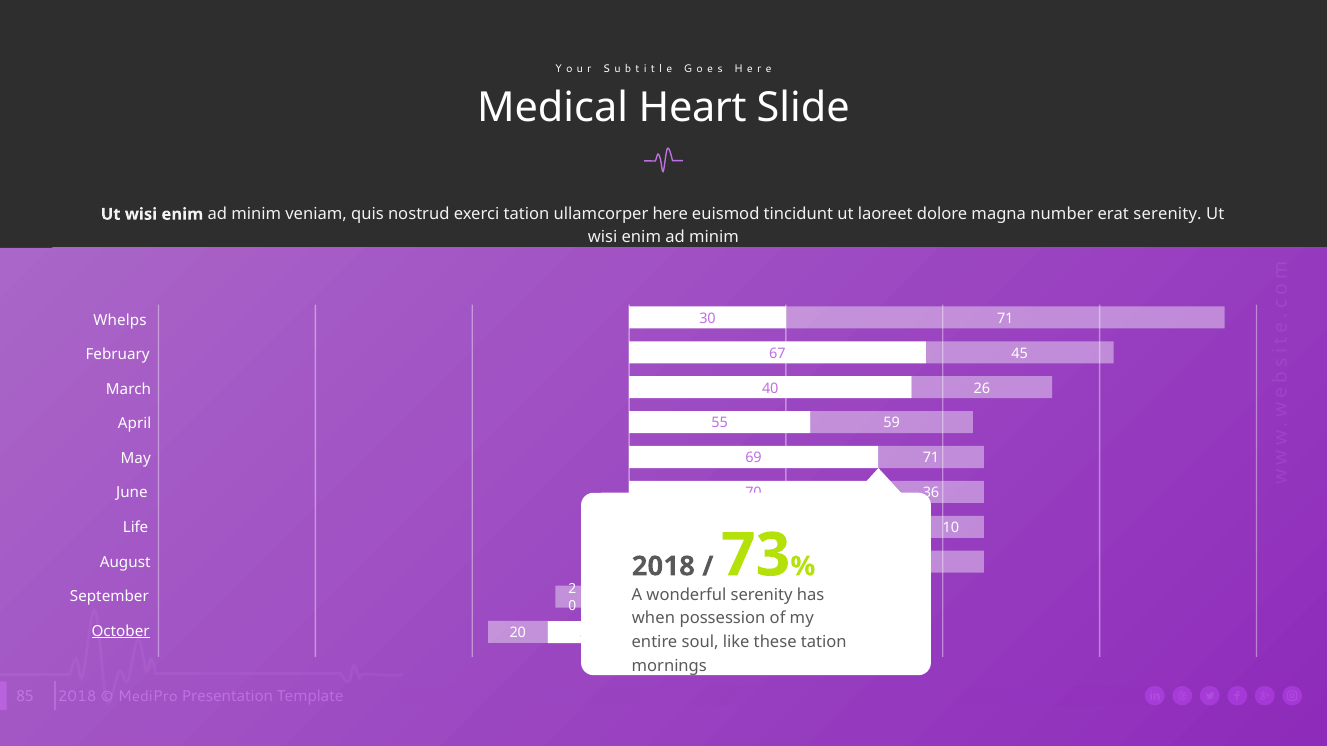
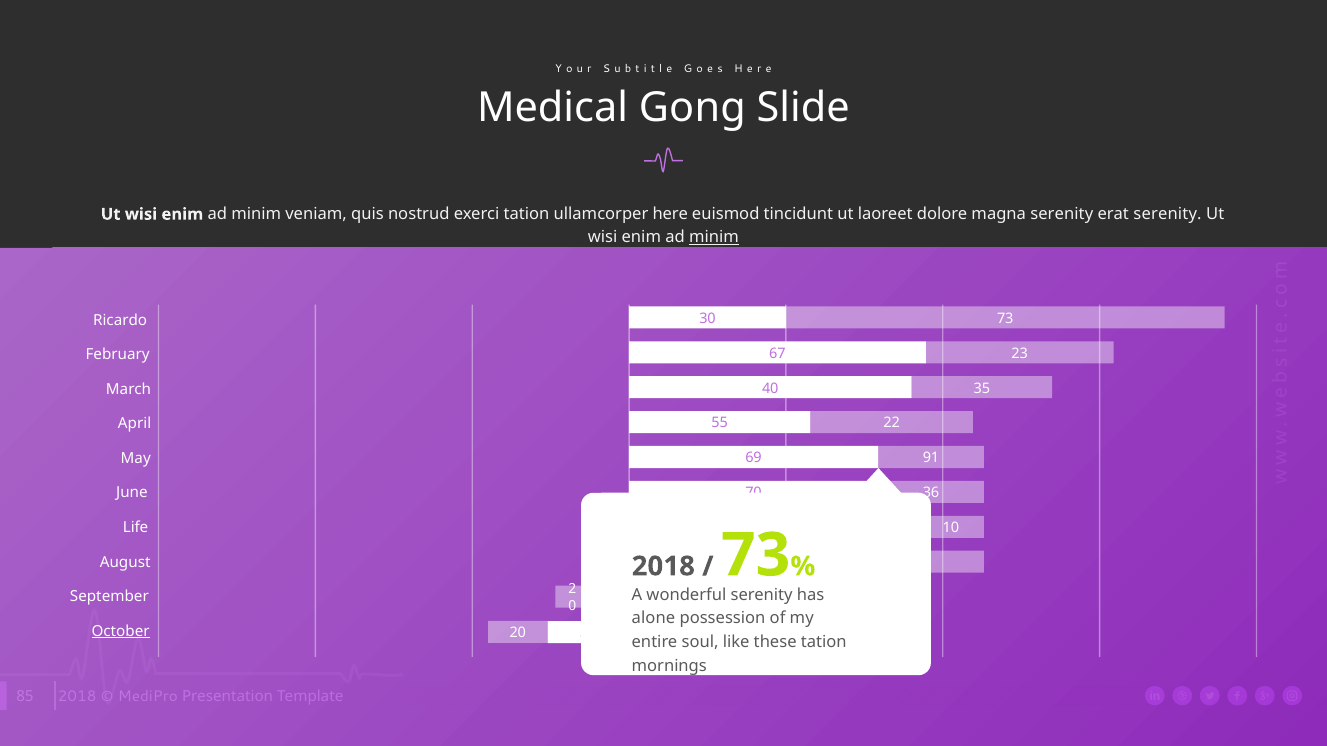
Heart: Heart -> Gong (692, 108)
magna number: number -> serenity (1062, 214)
minim underline: none -> present (714, 237)
30 71: 71 -> 73 (1005, 319)
Whelps: Whelps -> Ricardo (120, 320)
45: 45 -> 23 (1020, 354)
26: 26 -> 35 (982, 388)
59: 59 -> 22 (892, 423)
69 71: 71 -> 91 (931, 458)
when: when -> alone (653, 619)
